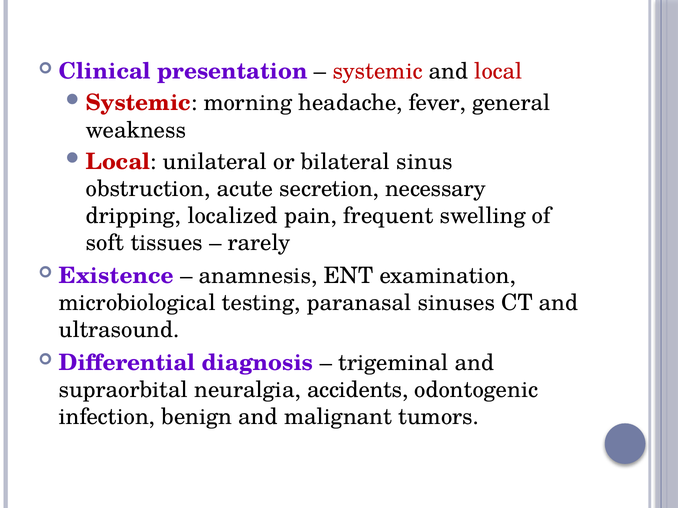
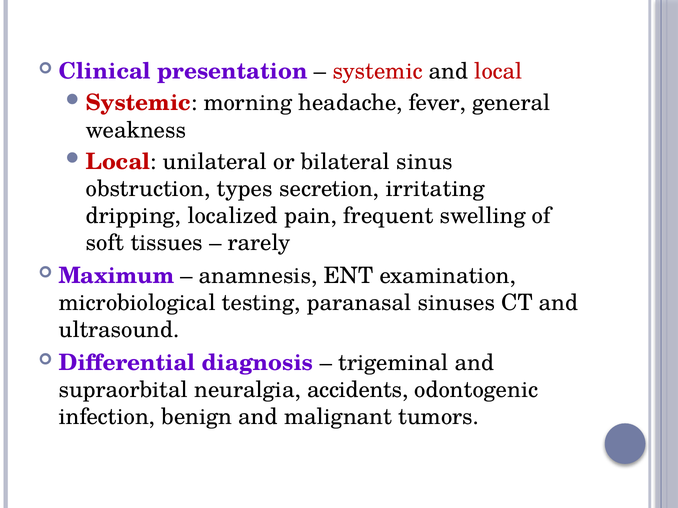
acute: acute -> types (245, 189)
necessary: necessary -> irritating (435, 189)
Existence: Existence -> Maximum (116, 276)
